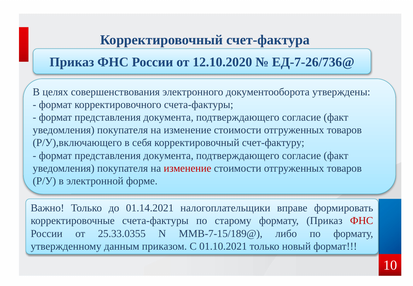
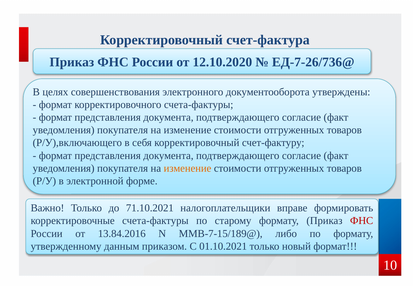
изменение colour: red -> orange (188, 168)
01.14.2021: 01.14.2021 -> 71.10.2021 (150, 208)
25.33.0355: 25.33.0355 -> 13.84.2016 (122, 233)
